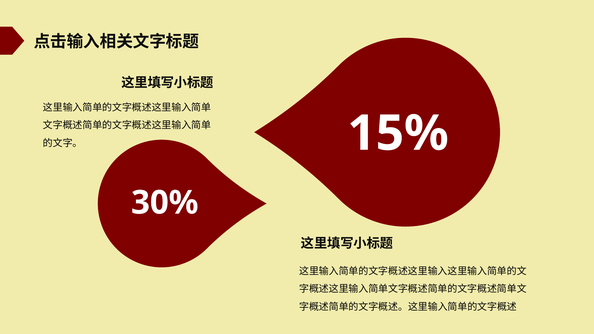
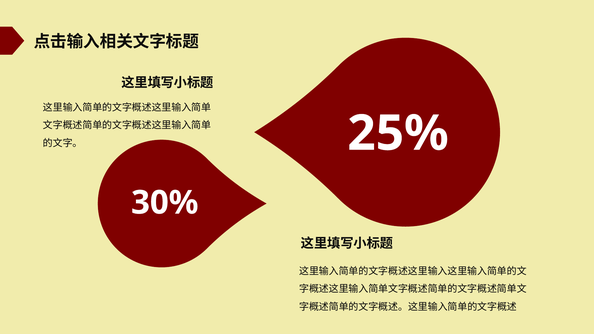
15%: 15% -> 25% (398, 133)
